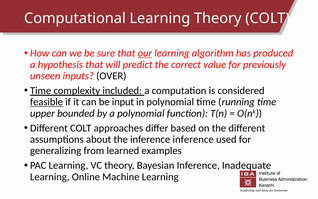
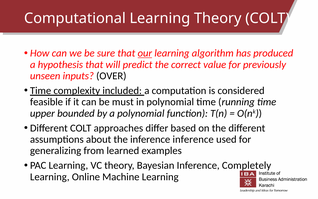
feasible underline: present -> none (46, 102)
input: input -> must (123, 102)
Inadequate: Inadequate -> Completely (247, 165)
